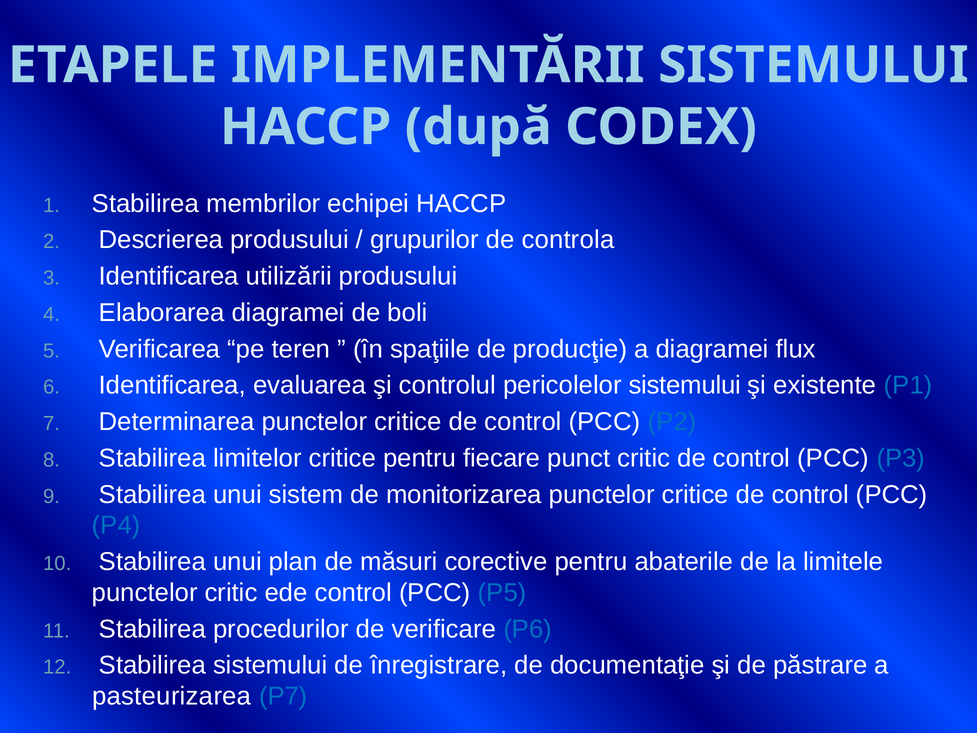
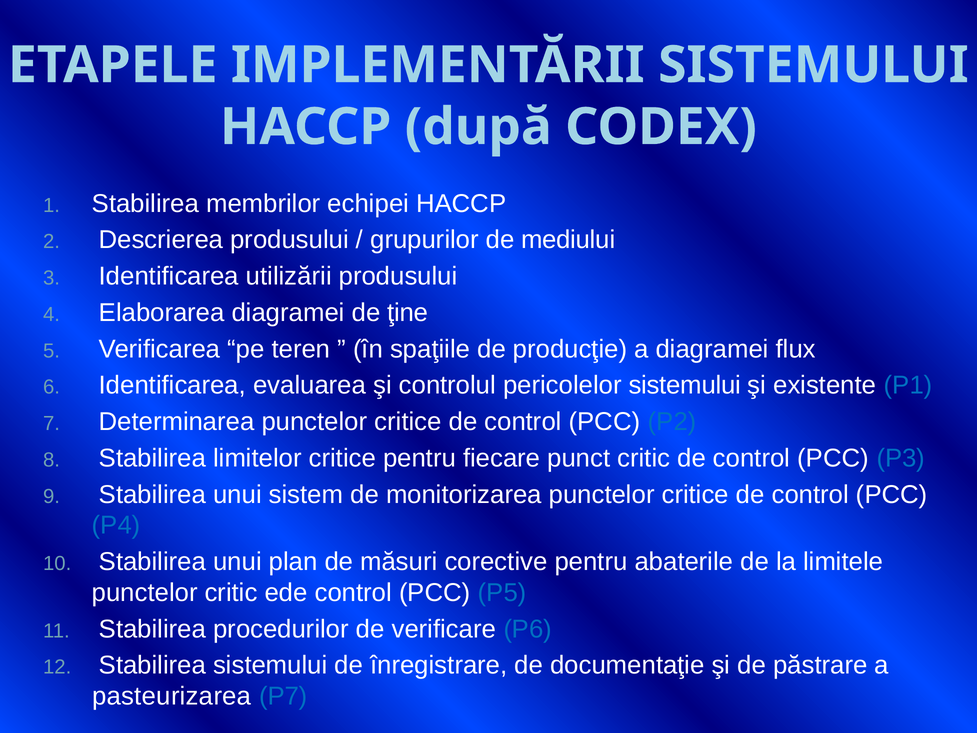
controla: controla -> mediului (568, 240)
boli: boli -> ţine (408, 313)
